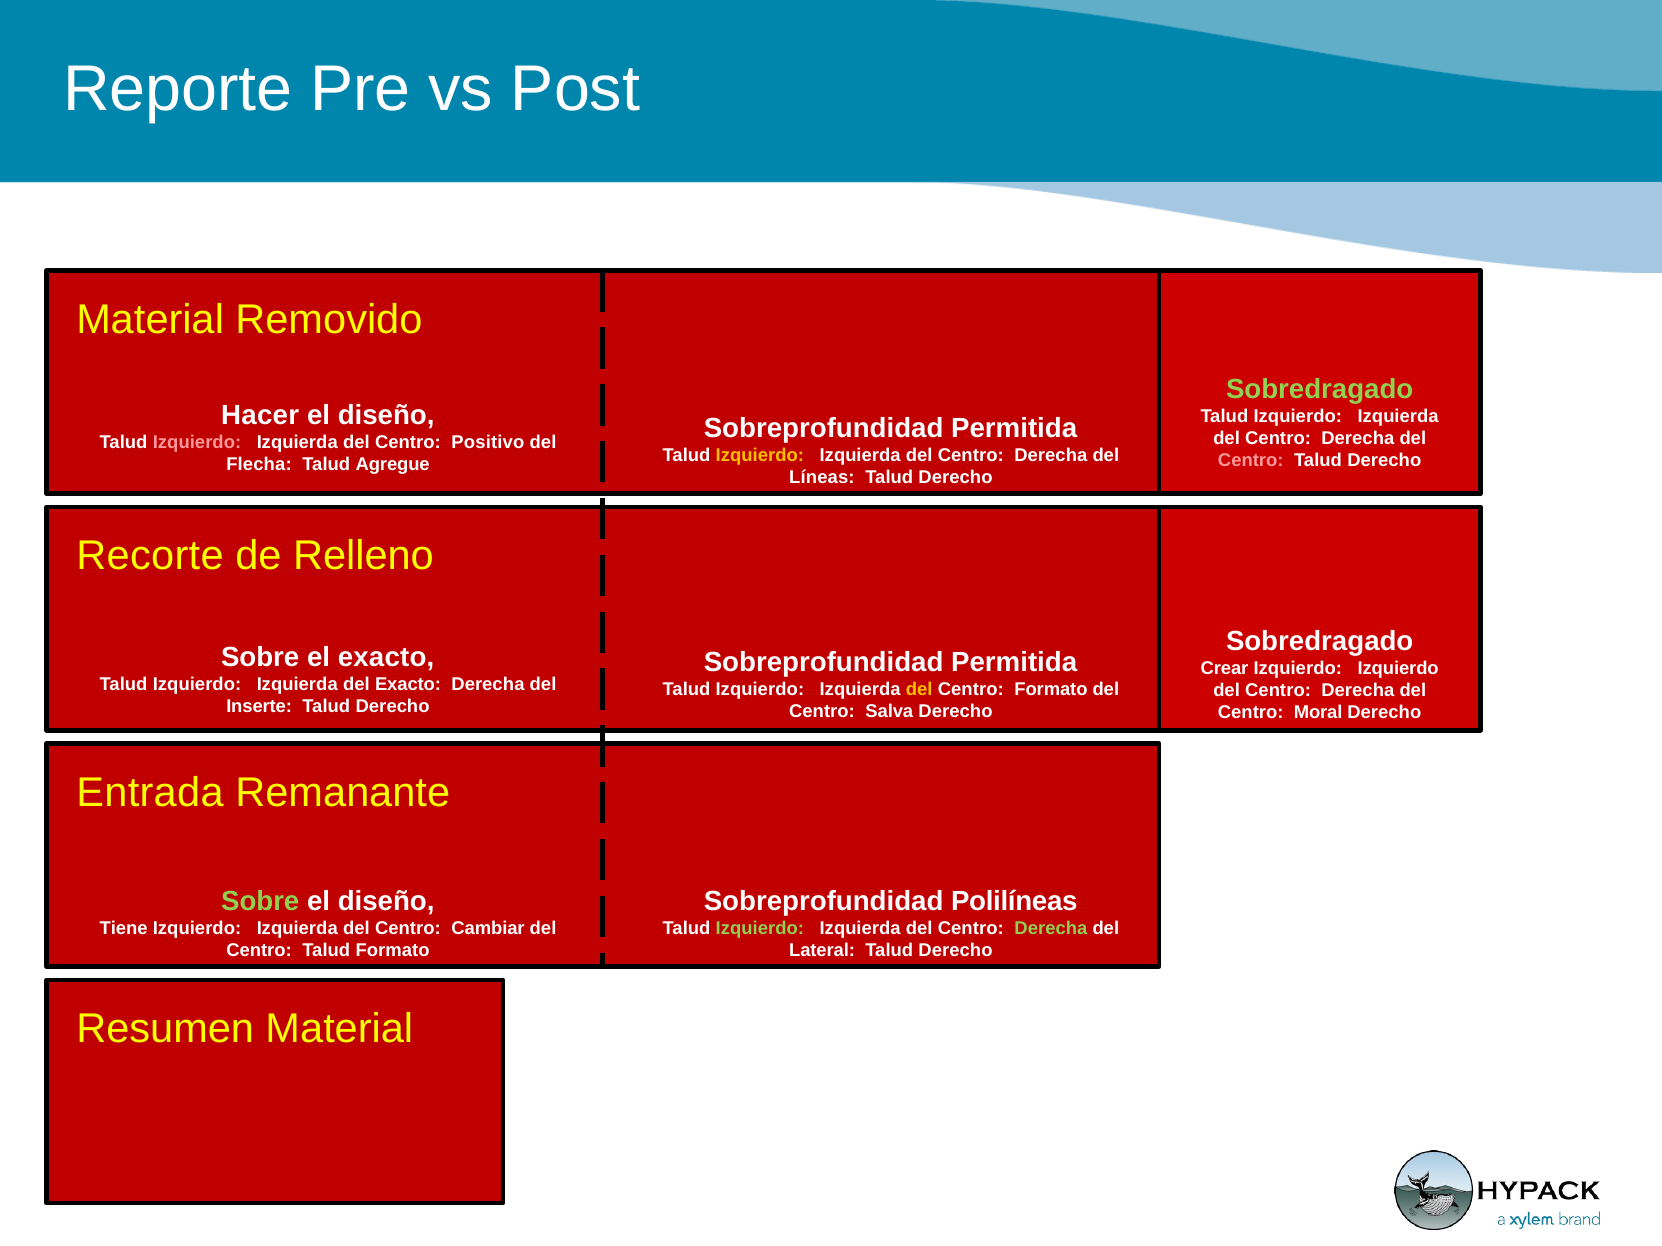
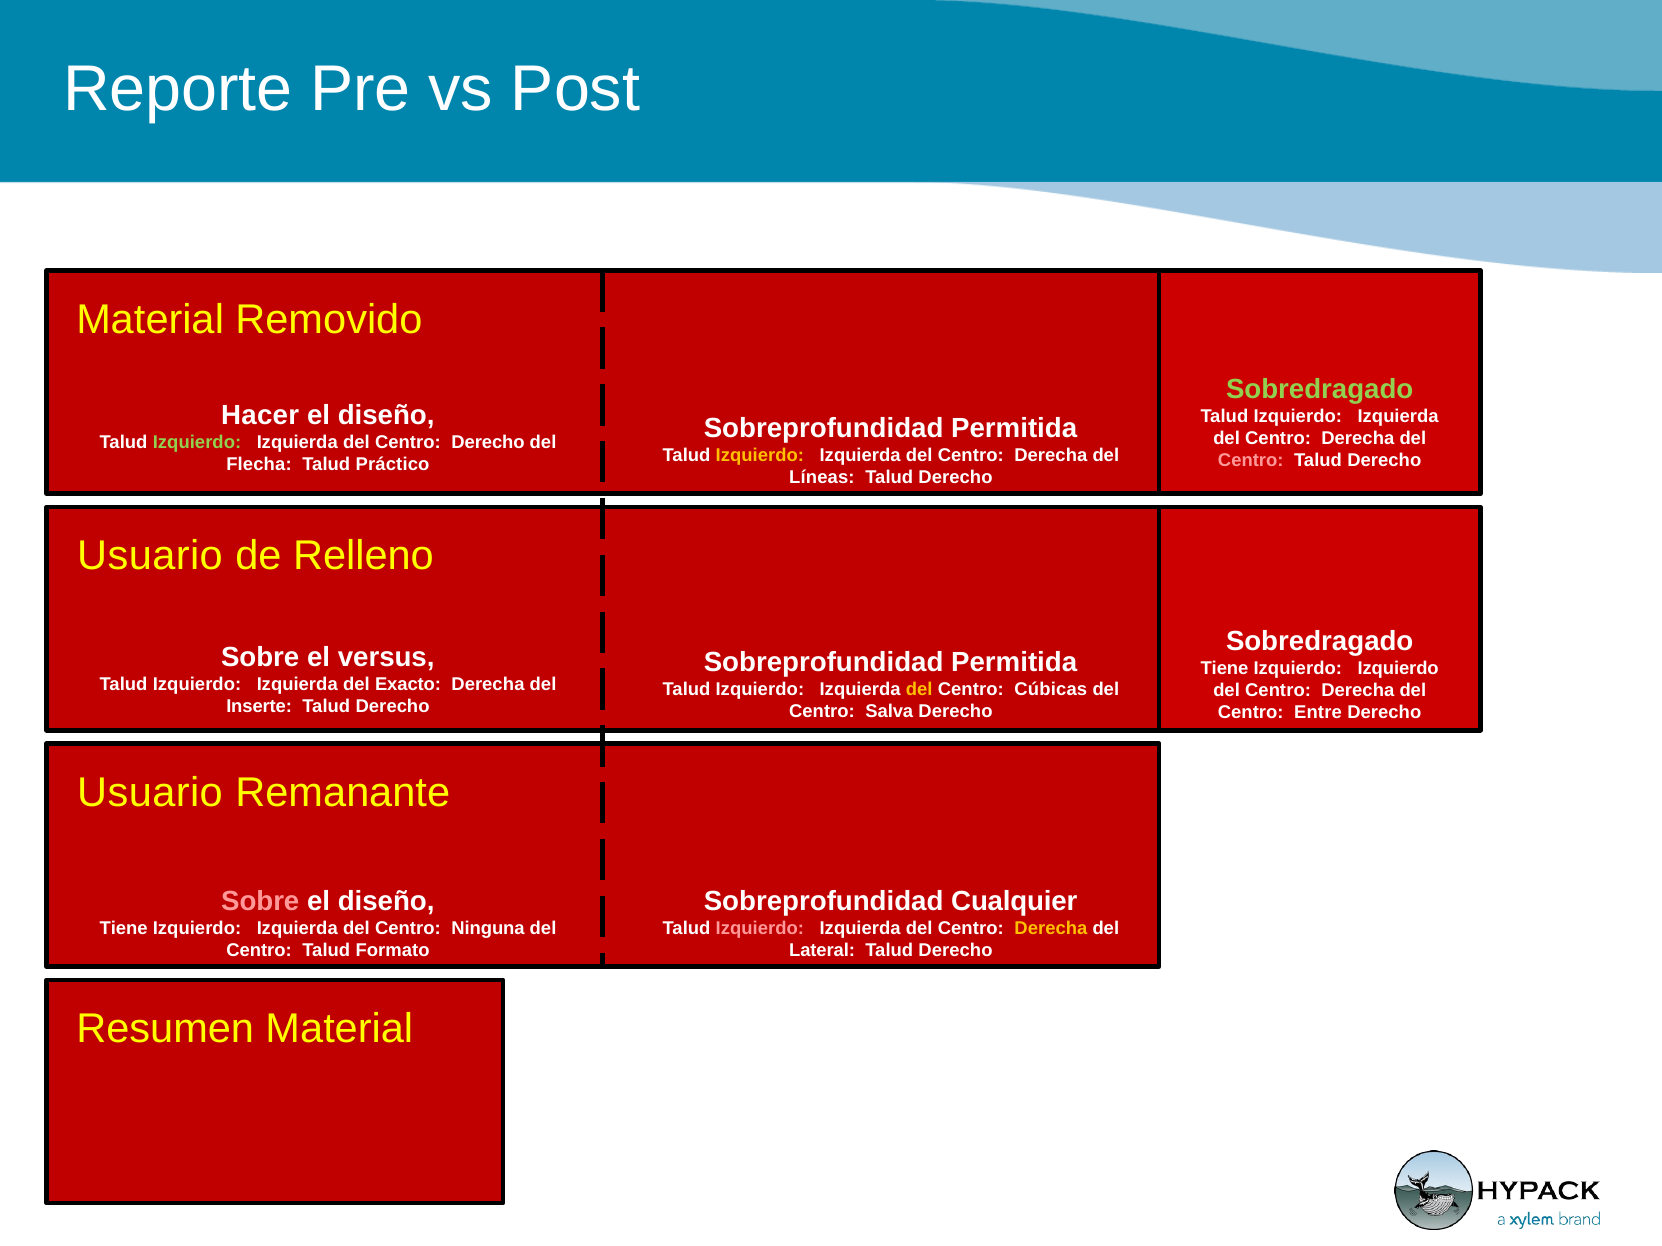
Izquierdo colour: pink -> light green (197, 443)
Centro Positivo: Positivo -> Derecho (488, 443)
Agregue: Agregue -> Práctico (393, 465)
Recorte: Recorte -> Usuario (150, 556)
el exacto: exacto -> versus (386, 658)
Crear: Crear -> Tiene (1224, 668)
Centro Formato: Formato -> Cúbicas (1051, 690)
Moral: Moral -> Entre (1318, 713)
Entrada: Entrada -> Usuario (150, 793)
Sobre colour: light green -> pink (260, 902)
Polilíneas: Polilíneas -> Cualquier (1014, 902)
Cambiar: Cambiar -> Ninguna (488, 929)
Izquierdo colour: light green -> pink (760, 929)
Derecha colour: light green -> yellow (1051, 929)
